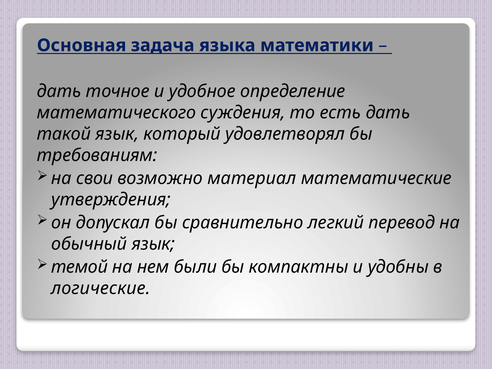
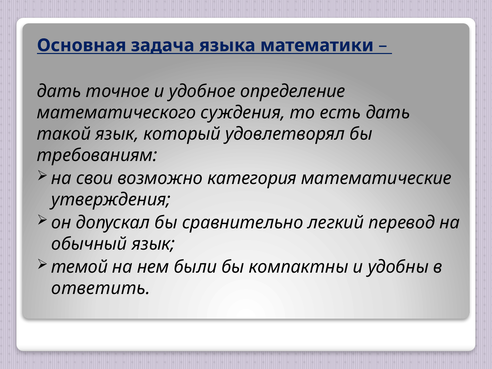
материал: материал -> категория (252, 178)
логические: логические -> ответить (101, 288)
